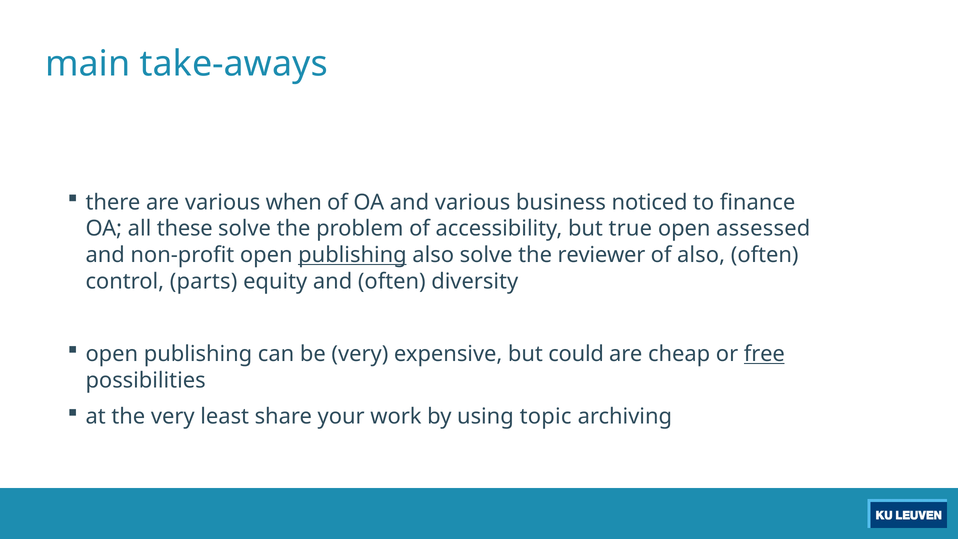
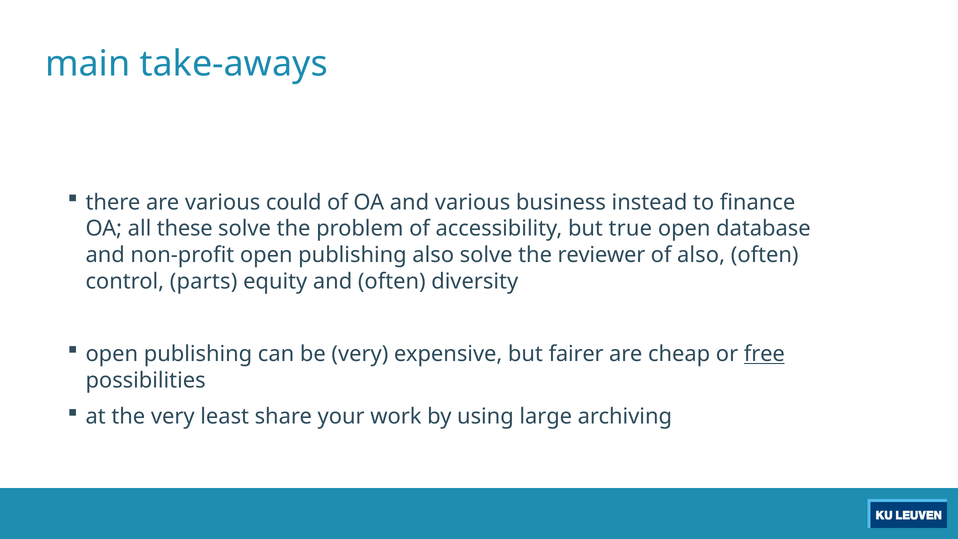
when: when -> could (294, 202)
noticed: noticed -> instead (650, 202)
assessed: assessed -> database (763, 229)
publishing underline: present -> none (352, 255)
could: could -> fairer (576, 354)
topic: topic -> large (546, 417)
